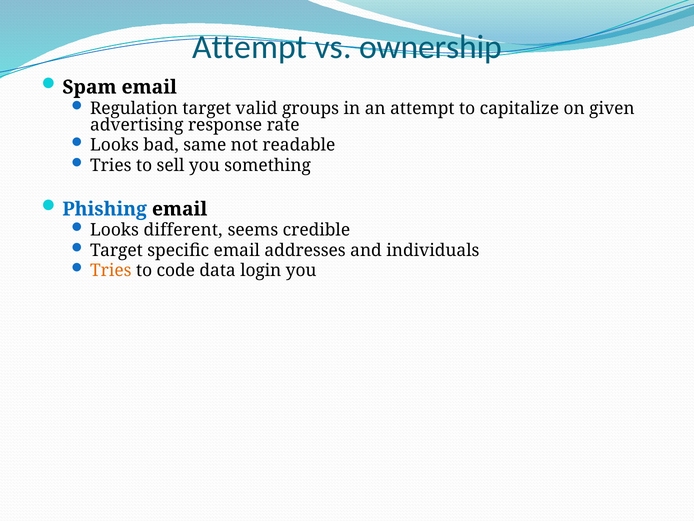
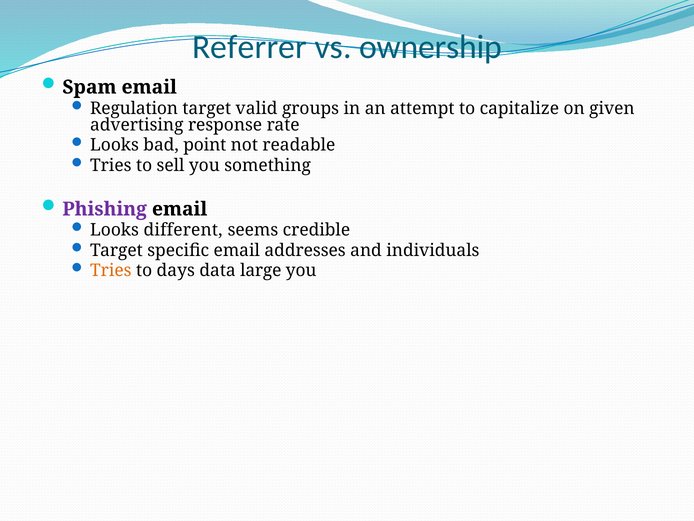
Attempt: Attempt -> Referrer (250, 47)
same: same -> point (205, 145)
Phishing colour: blue -> purple (105, 209)
code: code -> days (176, 270)
login: login -> large (261, 270)
